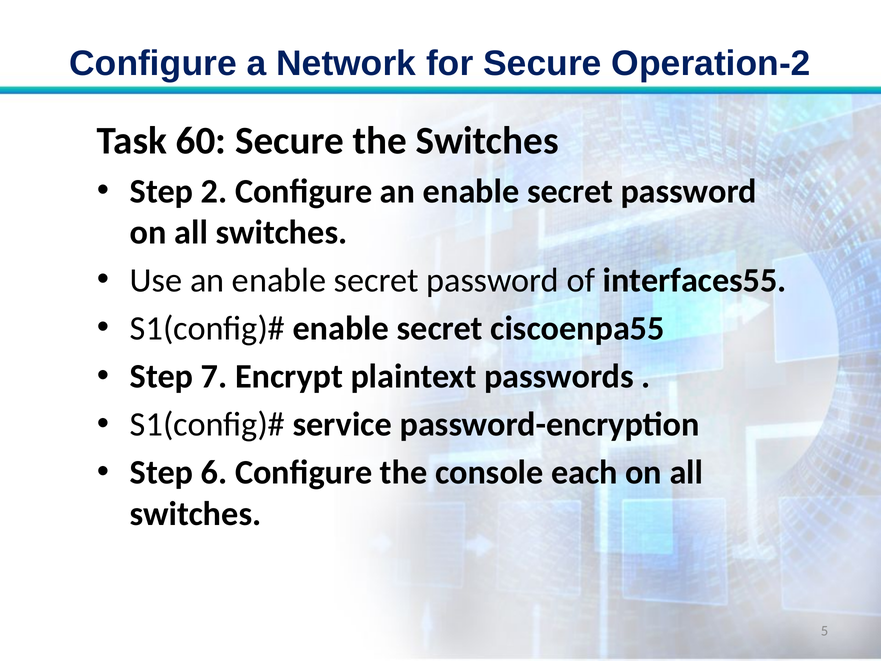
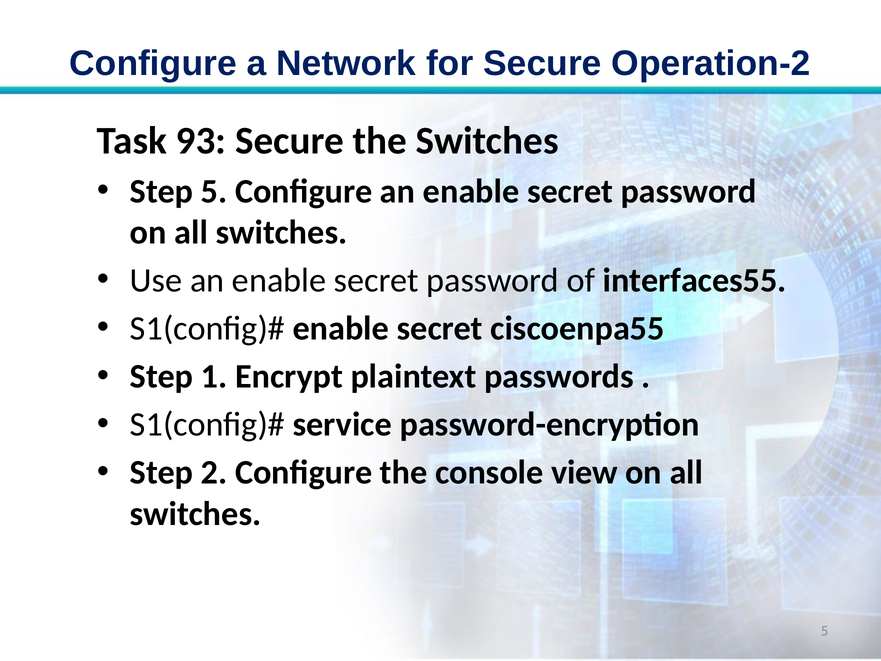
60: 60 -> 93 (201, 141)
Step 2: 2 -> 5 (214, 191)
7: 7 -> 1 (214, 376)
6: 6 -> 2 (214, 472)
each: each -> view (585, 472)
